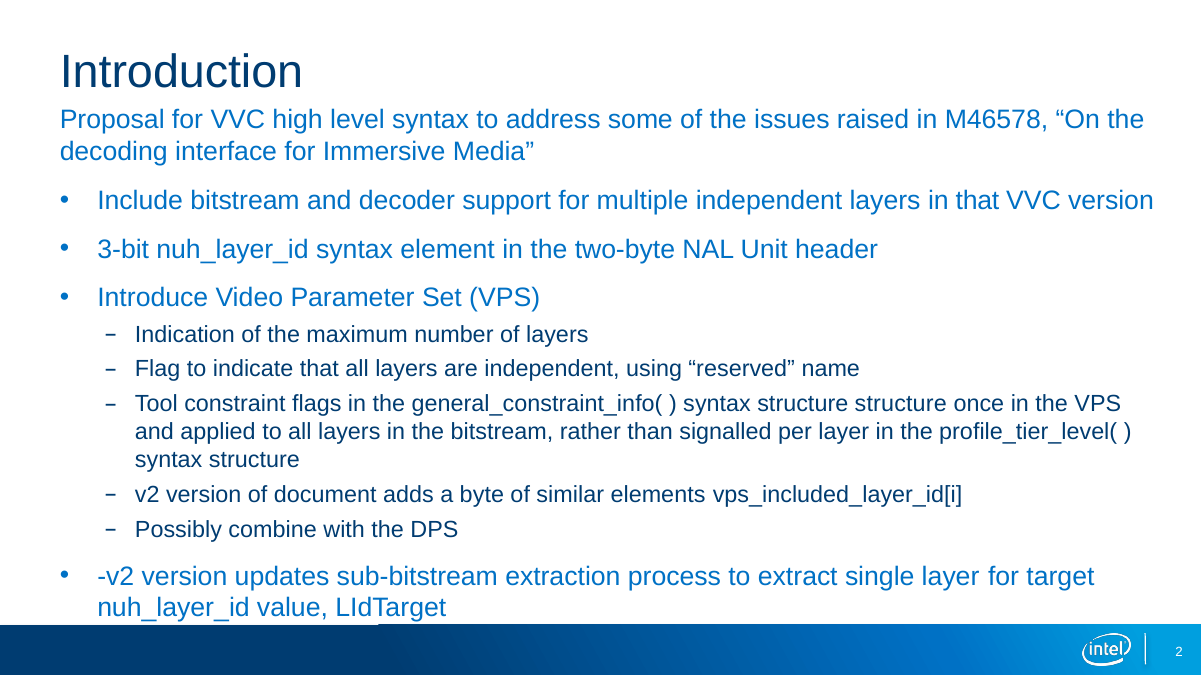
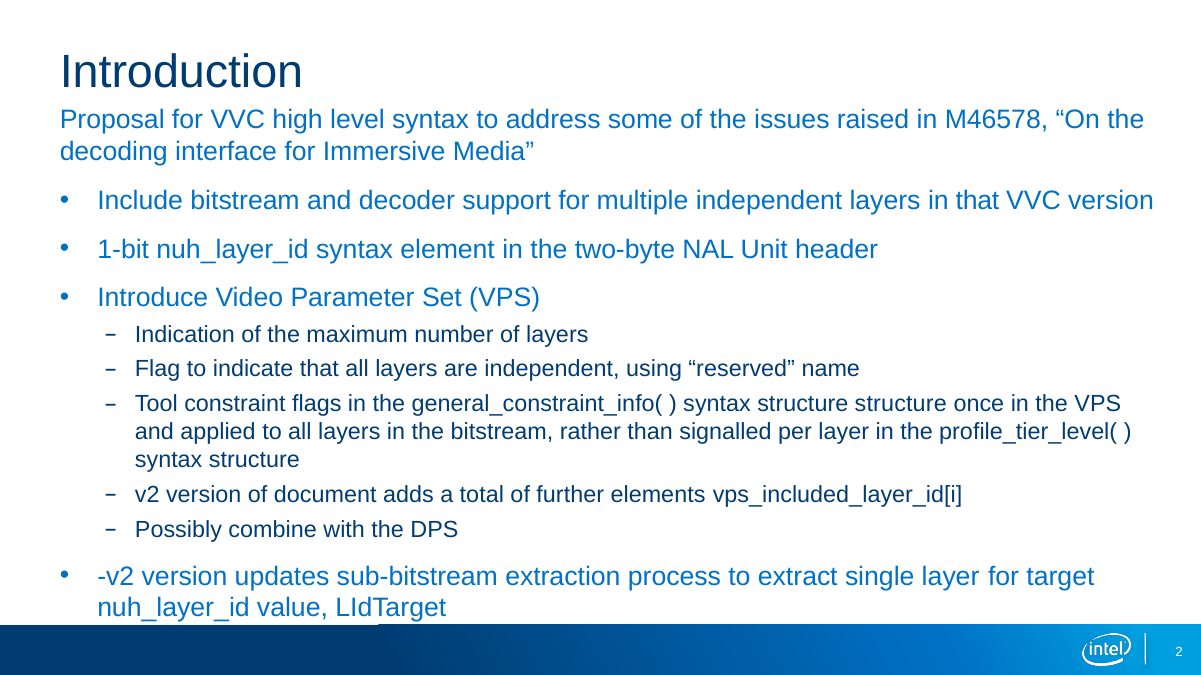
3-bit: 3-bit -> 1-bit (123, 250)
byte: byte -> total (482, 495)
similar: similar -> further (570, 495)
